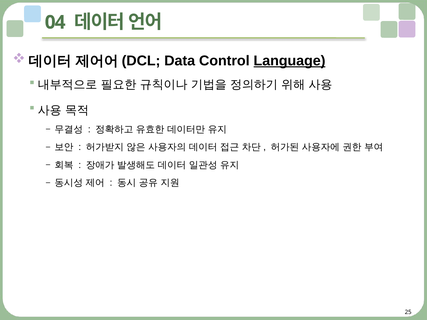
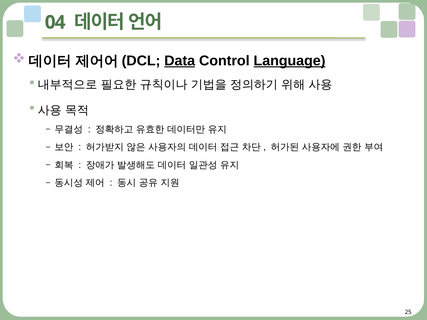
Data underline: none -> present (180, 61)
